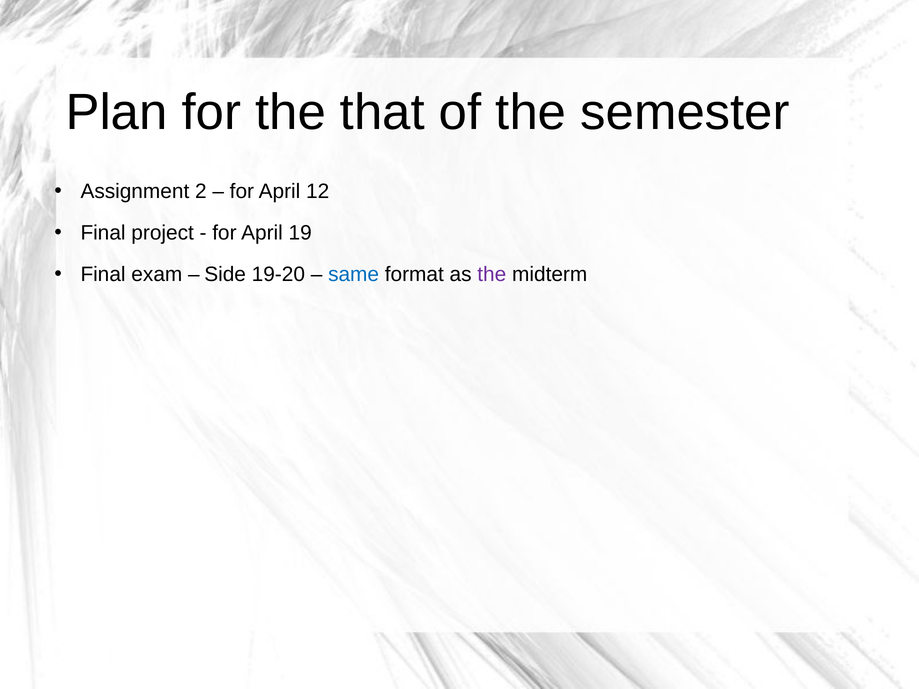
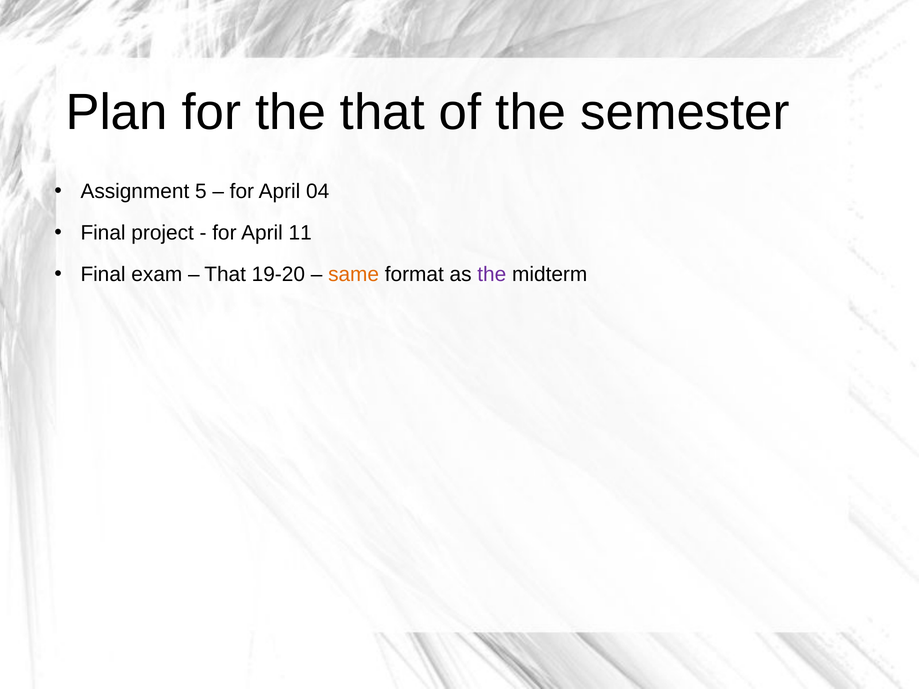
2: 2 -> 5 (201, 192)
12: 12 -> 04 (318, 192)
19: 19 -> 11 (300, 233)
Side: Side -> That (225, 274)
same colour: blue -> orange (354, 274)
